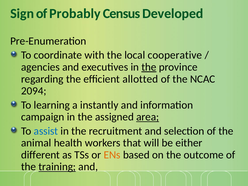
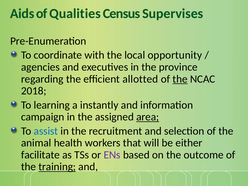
Sign: Sign -> Aids (22, 14)
Probably: Probably -> Qualities (75, 14)
Developed: Developed -> Supervises (173, 14)
cooperative: cooperative -> opportunity (175, 55)
the underline: present -> none (149, 67)
the underline: none -> present (180, 79)
2094: 2094 -> 2018 (34, 91)
different: different -> facilitate (40, 155)
ENs colour: orange -> purple (112, 155)
